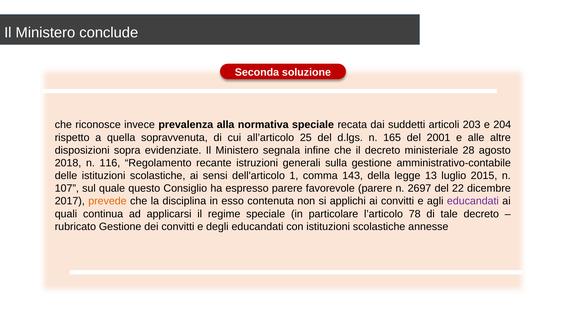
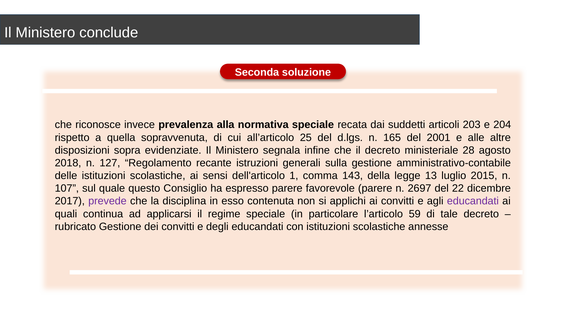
116: 116 -> 127 (110, 163)
prevede colour: orange -> purple (107, 201)
78: 78 -> 59 (415, 214)
